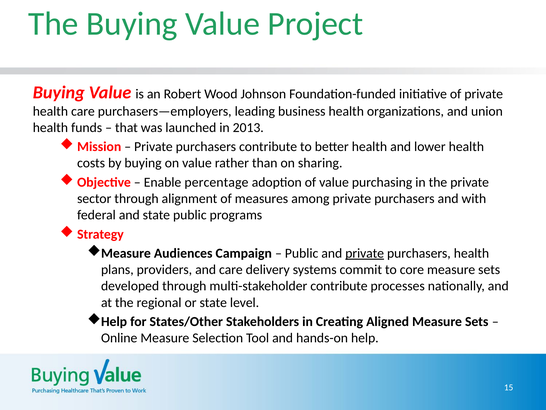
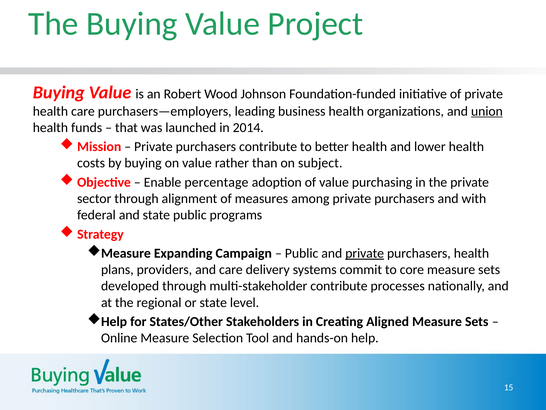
union underline: none -> present (487, 111)
2013: 2013 -> 2014 (248, 127)
sharing: sharing -> subject (320, 163)
Audiences: Audiences -> Expanding (183, 253)
